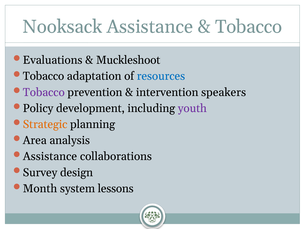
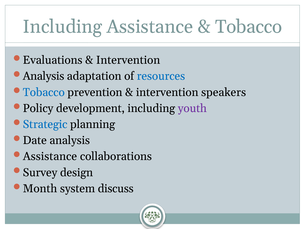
Nooksack: Nooksack -> Including (62, 27)
Muckleshoot: Muckleshoot -> Intervention (128, 60)
Tobacco: Tobacco -> Analysis (44, 76)
Tobacco colour: purple -> blue (44, 92)
Strategic colour: orange -> blue (45, 124)
Area: Area -> Date (35, 140)
lessons: lessons -> discuss (116, 188)
